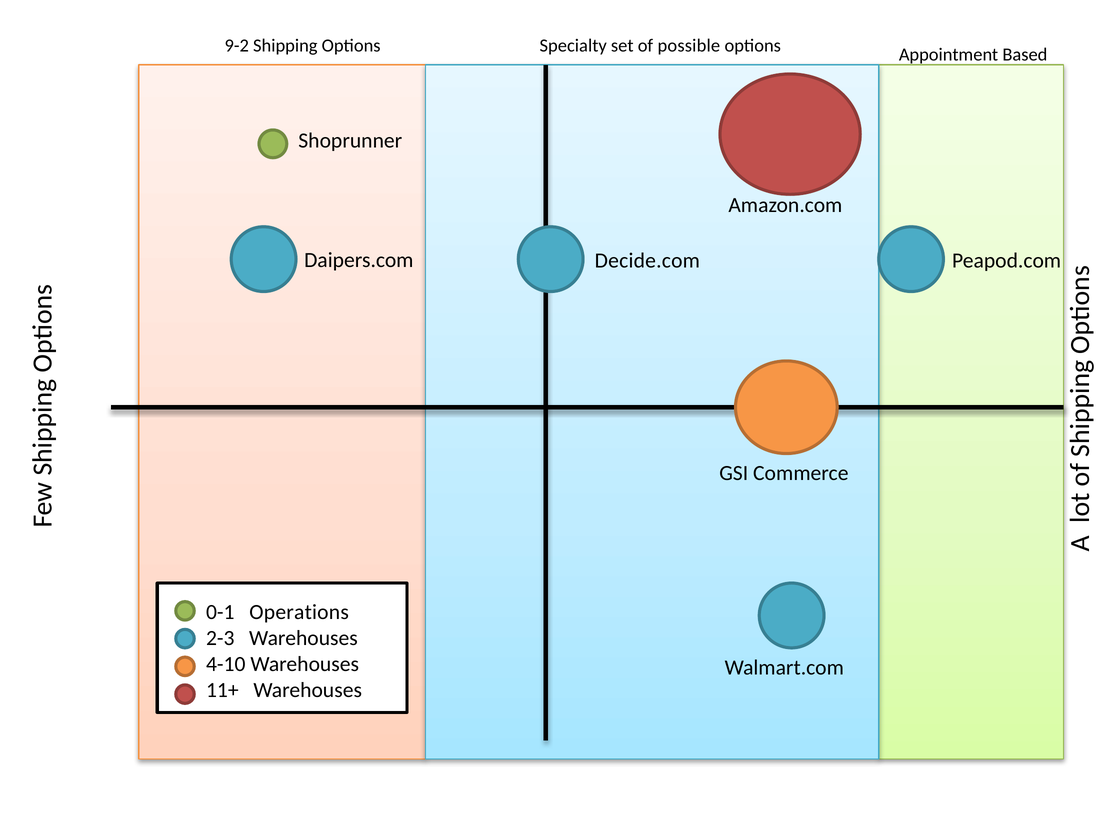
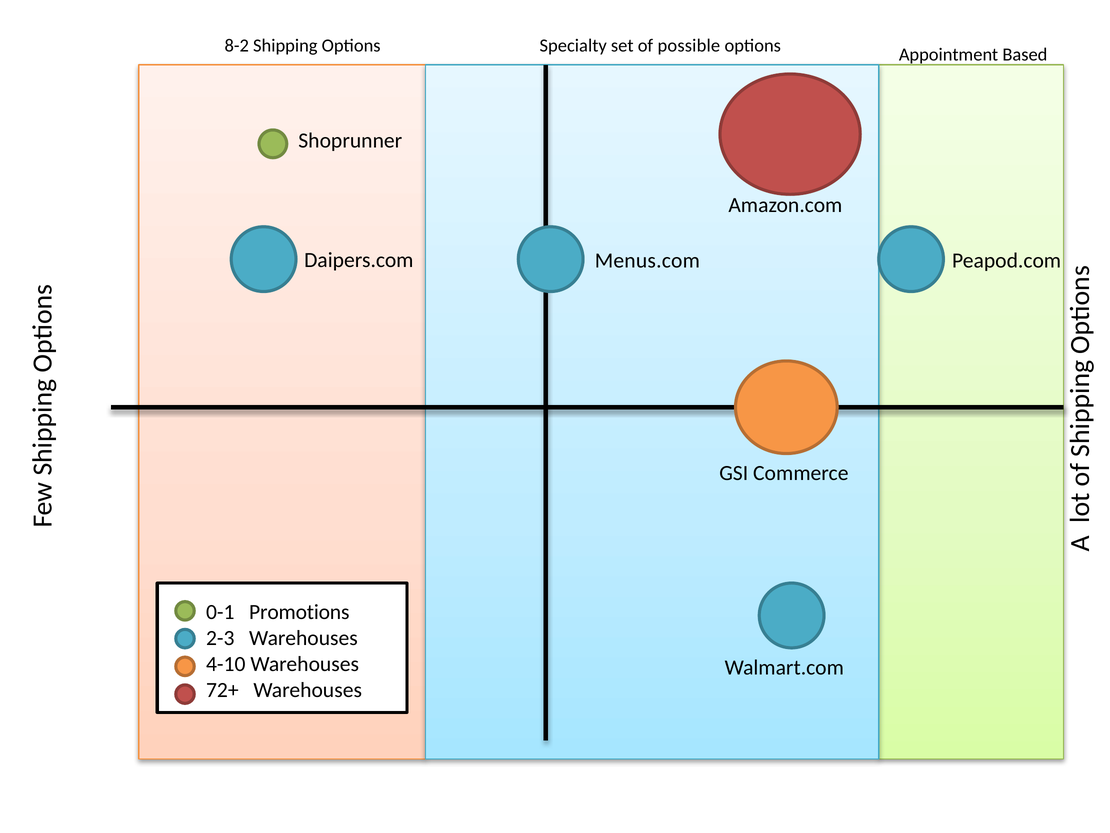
9-2: 9-2 -> 8-2 (237, 46)
Decide.com: Decide.com -> Menus.com (647, 260)
Operations: Operations -> Promotions (299, 612)
11+: 11+ -> 72+ (222, 690)
